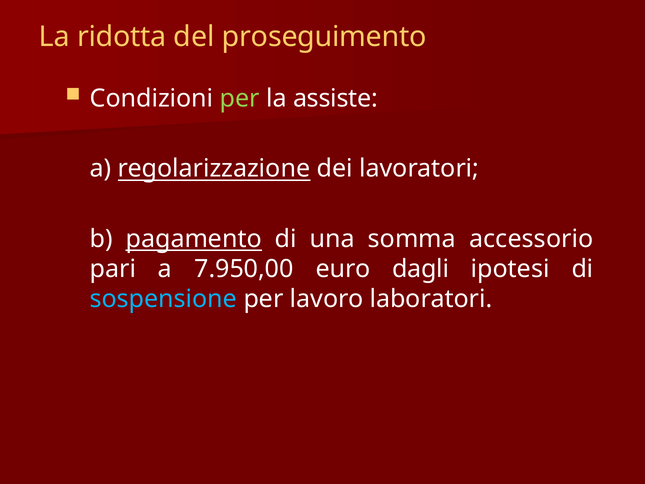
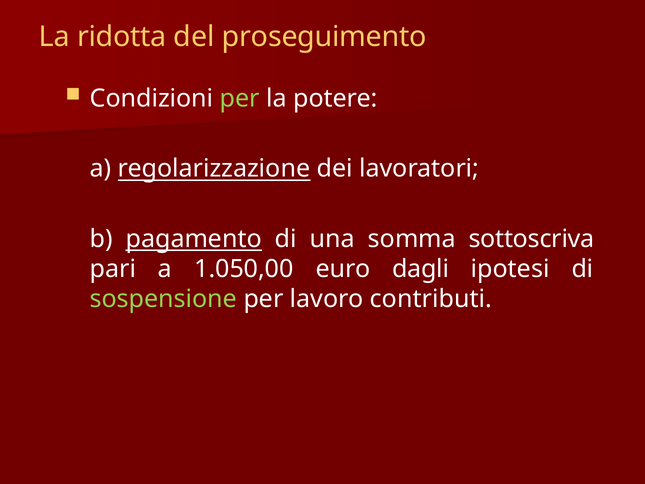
assiste: assiste -> potere (335, 98)
accessorio: accessorio -> sottoscriva (531, 239)
7.950,00: 7.950,00 -> 1.050,00 (244, 269)
sospensione colour: light blue -> light green (163, 299)
laboratori: laboratori -> contributi (431, 299)
